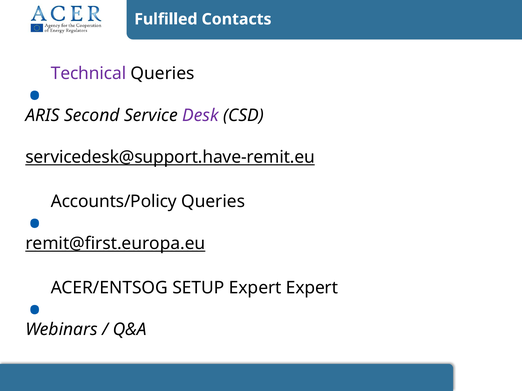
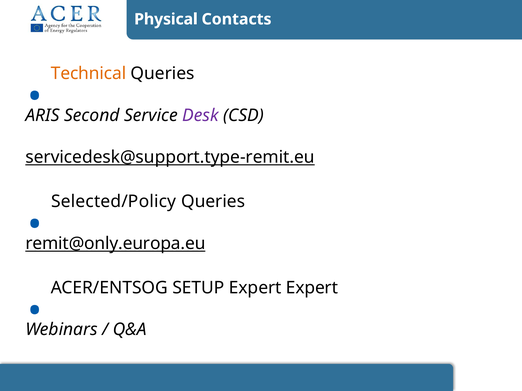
Fulfilled: Fulfilled -> Physical (166, 19)
Technical colour: purple -> orange (88, 74)
servicedesk@support.have-remit.eu: servicedesk@support.have-remit.eu -> servicedesk@support.type-remit.eu (170, 157)
Accounts/Policy: Accounts/Policy -> Selected/Policy (114, 202)
remit@first.europa.eu: remit@first.europa.eu -> remit@only.europa.eu (115, 244)
